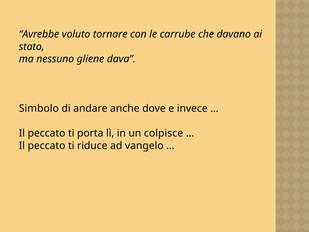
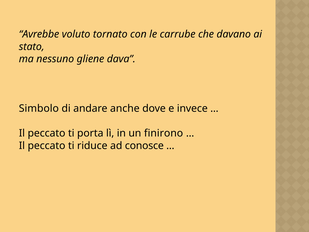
tornare: tornare -> tornato (110, 34)
colpisce: colpisce -> finirono (164, 133)
vangelo: vangelo -> conosce (144, 145)
